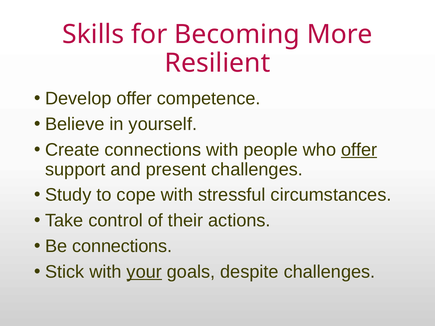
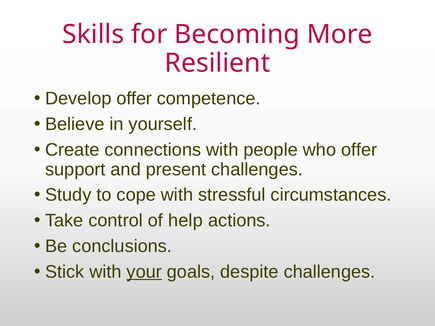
offer underline: present -> none (359, 150)
their: their -> help (186, 221)
Be connections: connections -> conclusions (122, 246)
